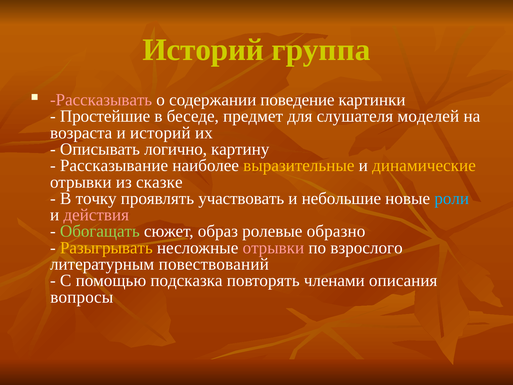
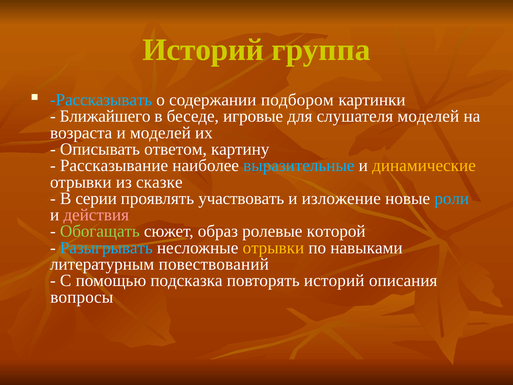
Рассказывать colour: pink -> light blue (101, 100)
поведение: поведение -> подбором (297, 100)
Простейшие: Простейшие -> Ближайшего (105, 116)
предмет: предмет -> игровые (253, 116)
и историй: историй -> моделей (160, 133)
логично: логично -> ответом (176, 149)
выразительные colour: yellow -> light blue (299, 166)
точку: точку -> серии (96, 198)
небольшие: небольшие -> изложение (341, 198)
образно: образно -> которой (336, 231)
Разыгрывать colour: yellow -> light blue (106, 248)
отрывки colour: pink -> yellow (273, 248)
взрослого: взрослого -> навыками (367, 248)
повторять членами: членами -> историй (334, 280)
